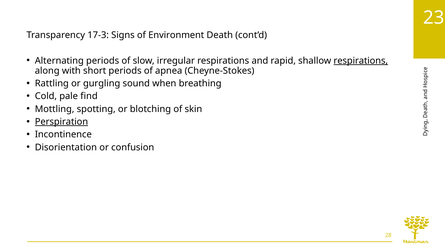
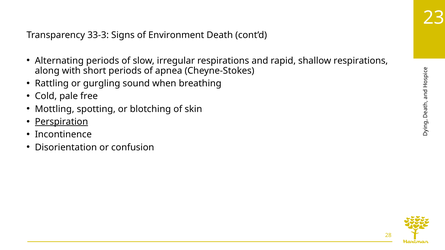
17-3: 17-3 -> 33-3 (98, 35)
respirations underline: present -> none (361, 61)
find: find -> free (89, 96)
